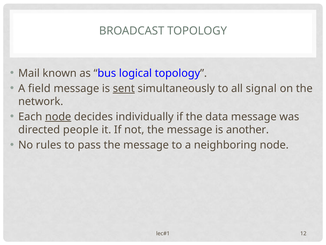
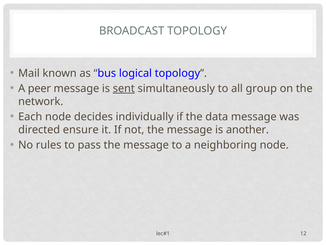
field: field -> peer (39, 88)
signal: signal -> group (261, 88)
node underline: present -> none (58, 116)
people: people -> ensure (81, 130)
